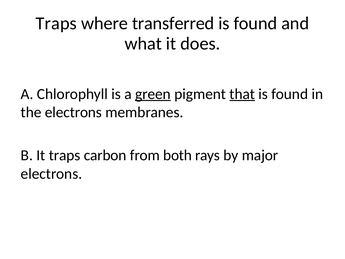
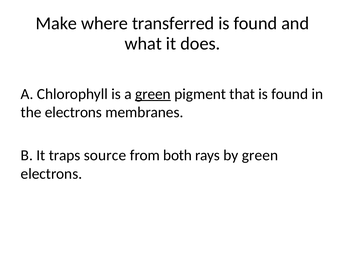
Traps: Traps -> Make (56, 23)
that underline: present -> none (242, 94)
carbon: carbon -> source (105, 155)
by major: major -> green (260, 155)
